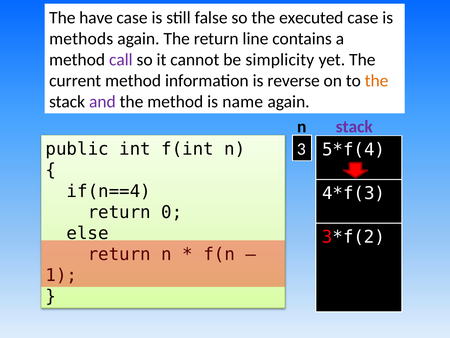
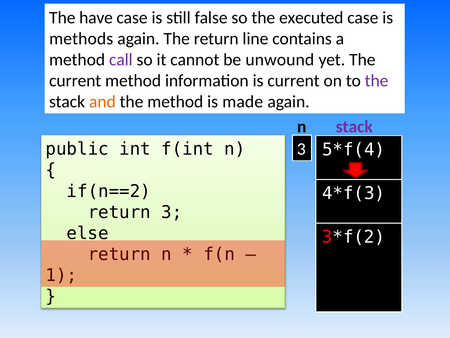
simplicity: simplicity -> unwound (280, 60)
is reverse: reverse -> current (294, 81)
the colour: orange -> purple (377, 81)
and colour: purple -> orange (102, 102)
name: name -> made (243, 102)
if(n==4: if(n==4 -> if(n==2 (109, 191)
return 0: 0 -> 3 (172, 212)
